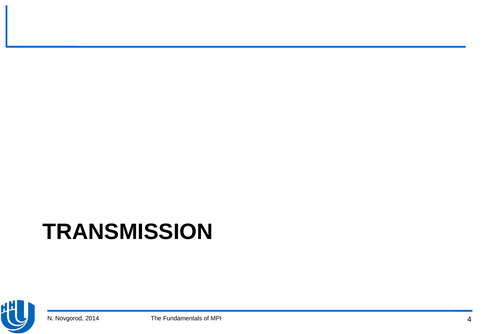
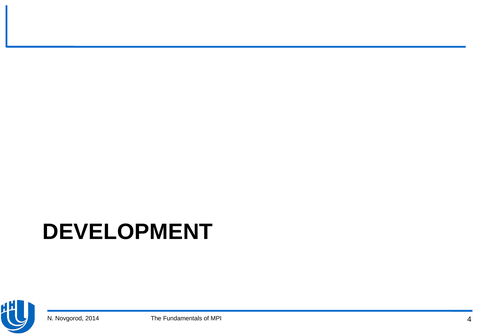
TRANSMISSION: TRANSMISSION -> DEVELOPMENT (128, 232)
